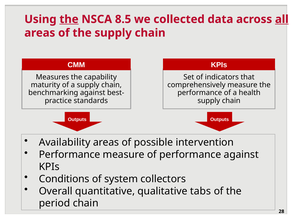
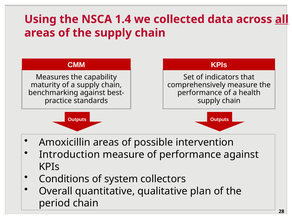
the underline: present -> none (69, 19)
8.5: 8.5 -> 1.4 (123, 19)
Availability: Availability -> Amoxicillin (65, 142)
Performance: Performance -> Introduction (69, 155)
tabs: tabs -> plan (201, 191)
